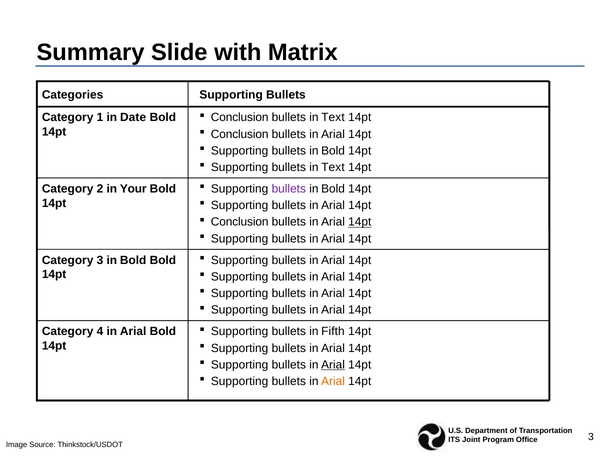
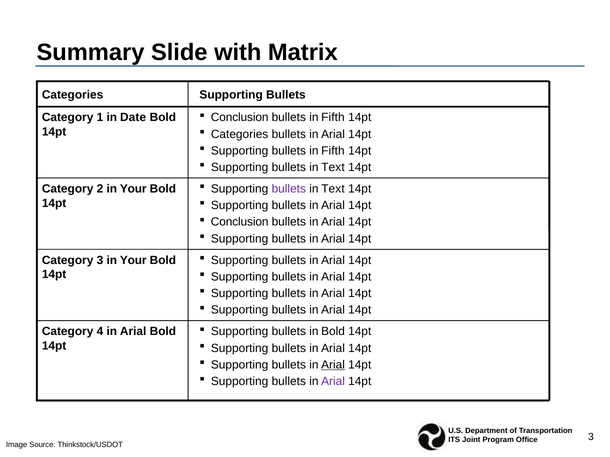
Text: Text -> Fifth (333, 118)
Conclusion: Conclusion -> Categories (240, 134)
Bold: Bold -> Fifth (333, 151)
Bold: Bold -> Text (333, 189)
14pt underline: present -> none (360, 222)
3 in Bold: Bold -> Your (133, 261)
in Fifth: Fifth -> Bold (333, 332)
Arial colour: orange -> purple (333, 382)
